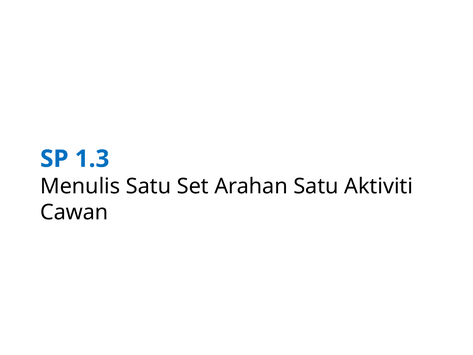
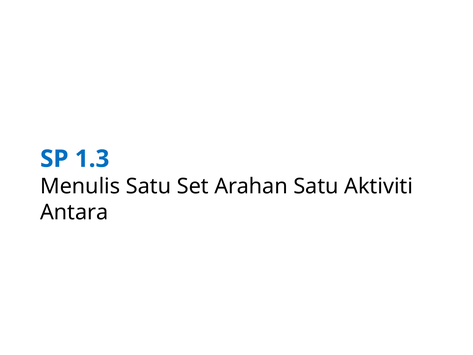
Cawan: Cawan -> Antara (74, 212)
